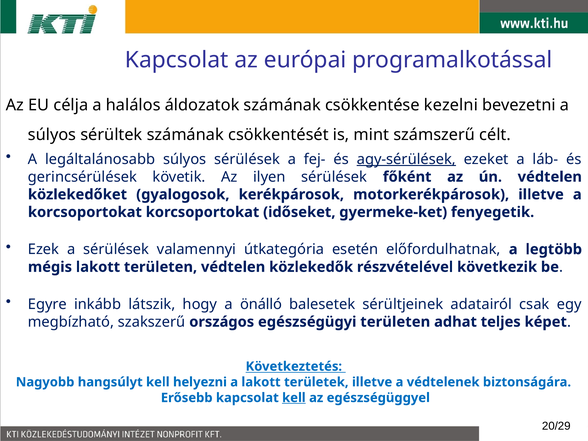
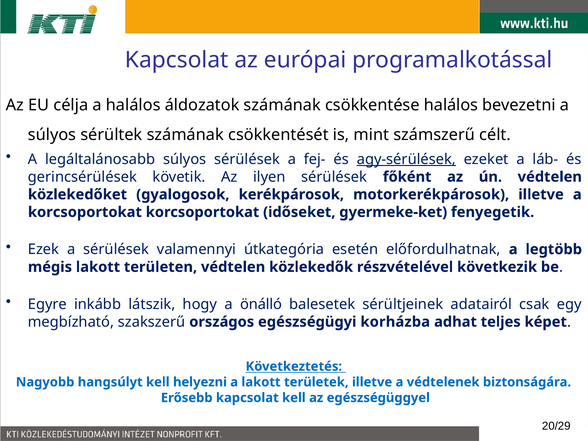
csökkentése kezelni: kezelni -> halálos (451, 105)
egészségügyi területen: területen -> korházba (395, 322)
kell underline: present -> none (294, 398)
